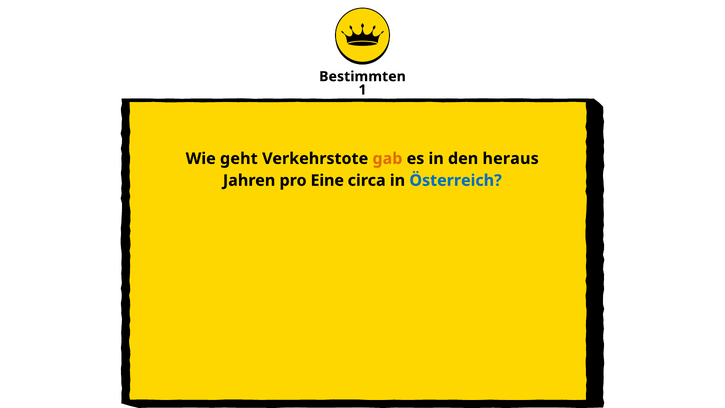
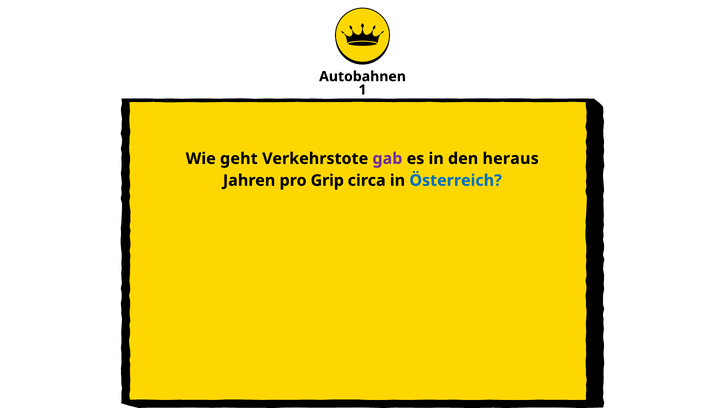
Bestimmten: Bestimmten -> Autobahnen (363, 77)
gab colour: orange -> purple (387, 159)
Eine: Eine -> Grip (327, 180)
